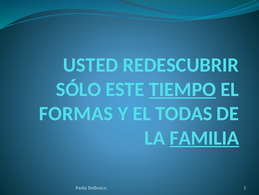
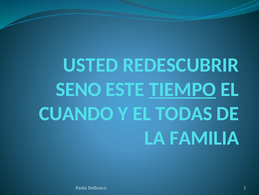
SÓLO: SÓLO -> SENO (79, 89)
FORMAS: FORMAS -> CUANDO (76, 113)
FAMILIA underline: present -> none (204, 137)
